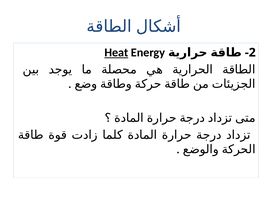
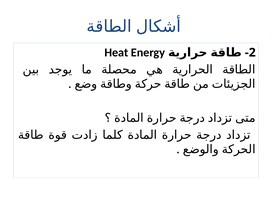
Heat underline: present -> none (116, 53)
